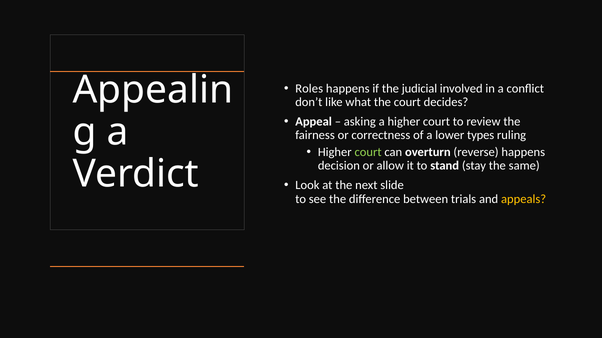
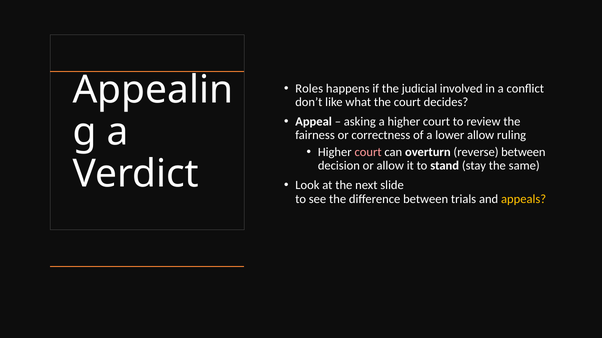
lower types: types -> allow (481, 136)
court colour: light green -> pink (368, 152)
reverse happens: happens -> between (523, 152)
